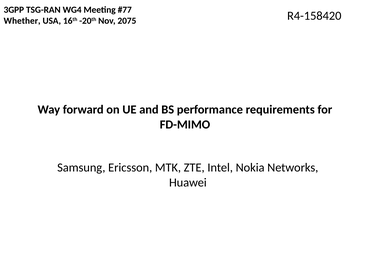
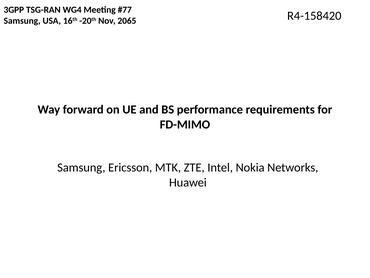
Whether: Whether -> Samsung (22, 21)
2075: 2075 -> 2065 (127, 21)
